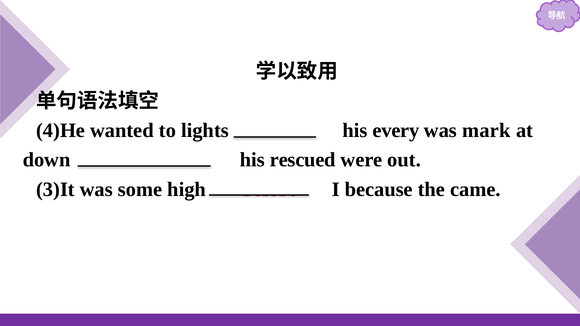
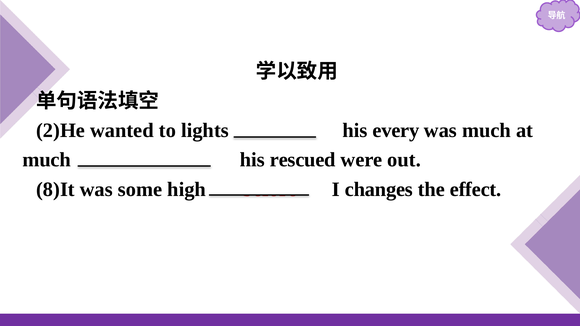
4)He: 4)He -> 2)He (61, 131)
was mark: mark -> much (486, 131)
down: down -> much (47, 160)
3)It: 3)It -> 8)It (55, 189)
because: because -> changes (379, 189)
came: came -> effect (476, 189)
